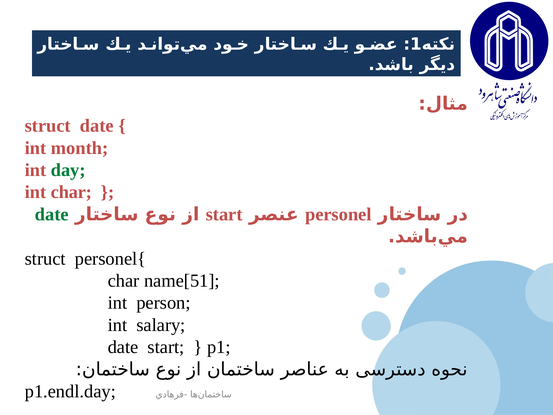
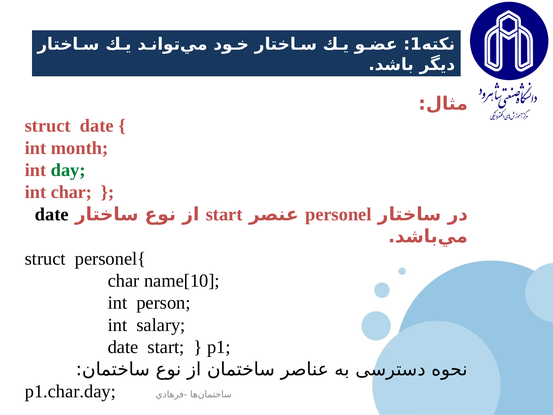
date colour: green -> black (52, 214)
name[51: name[51 -> name[10 (182, 281)
p1.endl.day: p1.endl.day -> p1.char.day (70, 391)
